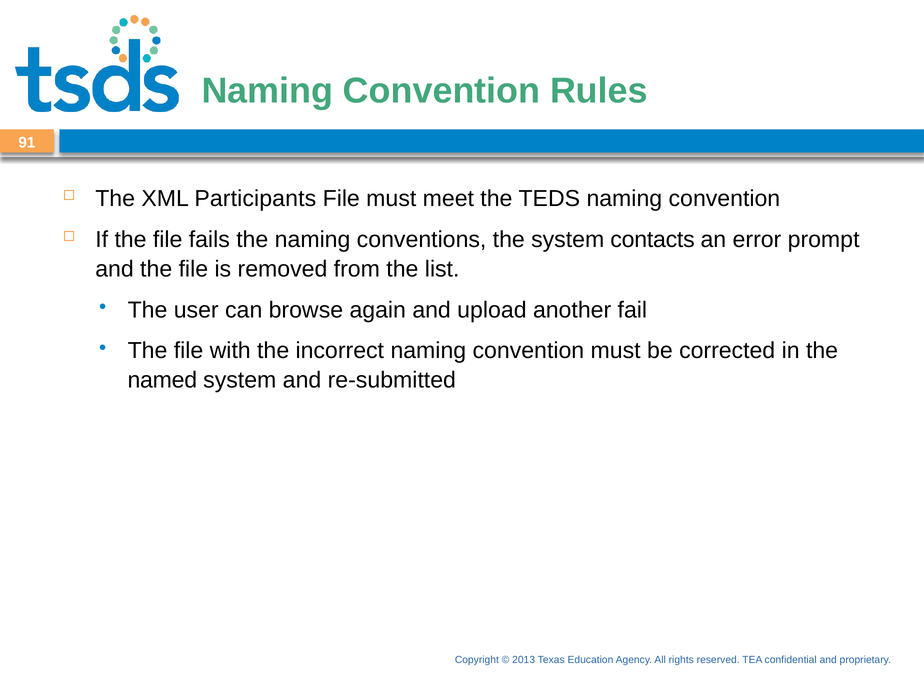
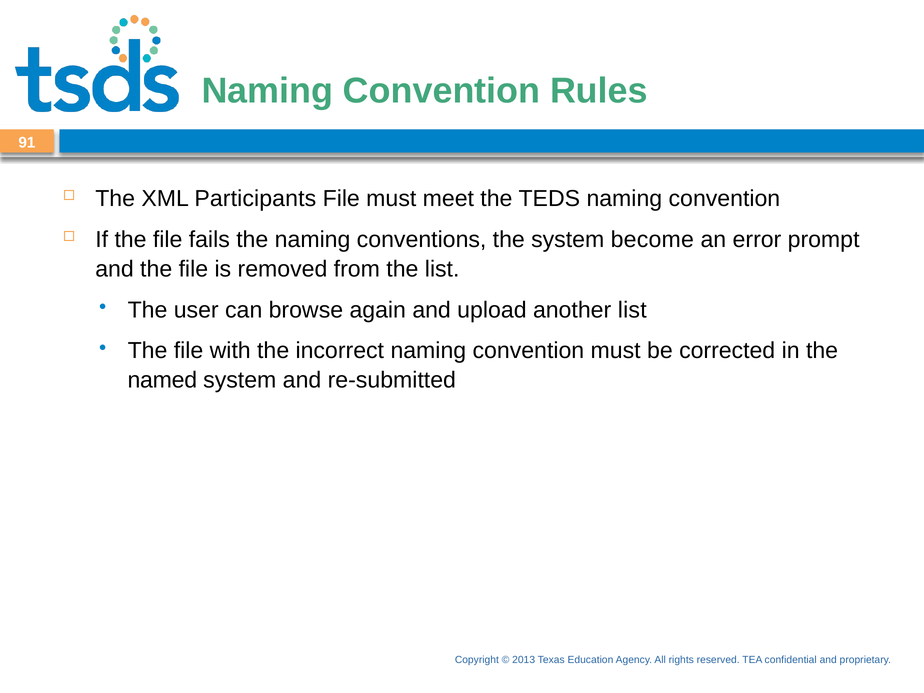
contacts: contacts -> become (652, 240)
another fail: fail -> list (632, 310)
